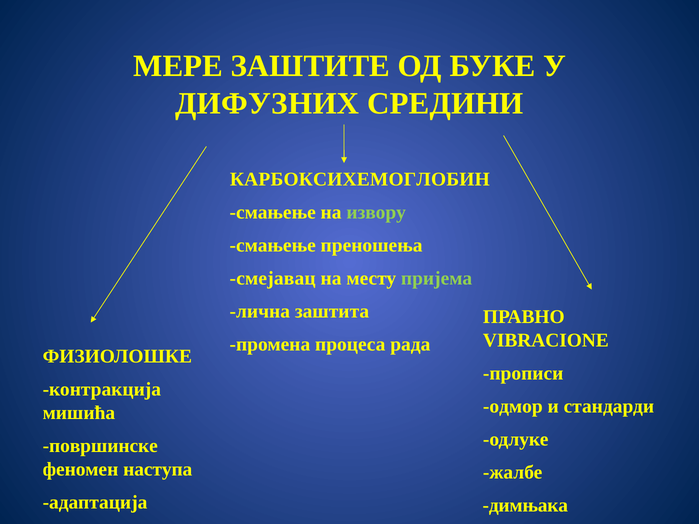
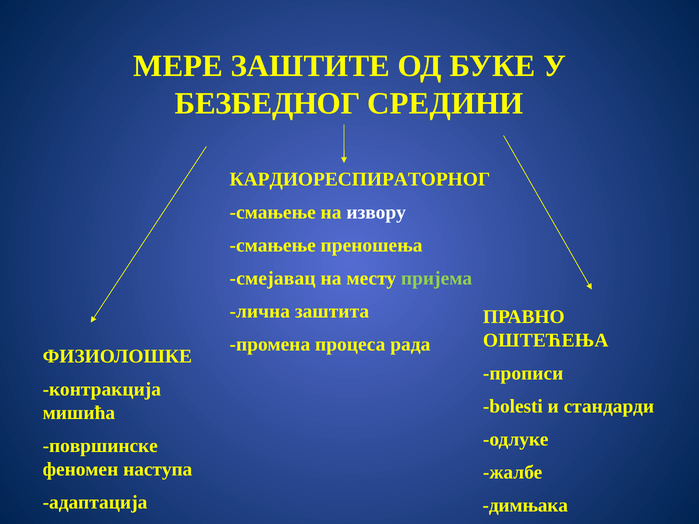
ДИФУЗНИХ: ДИФУЗНИХ -> БЕЗБЕДНОГ (268, 104)
КАРБОКСИХЕМОГЛОБИН: КАРБОКСИХЕМОГЛОБИН -> КАРДИОРЕСПИРАТОРНОГ (360, 180)
извору colour: light green -> white (376, 213)
VIBRACIONE: VIBRACIONE -> ОШТЕЋЕЊА (546, 340)
одмор: одмор -> bolesti (513, 406)
